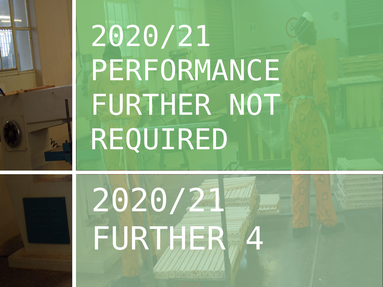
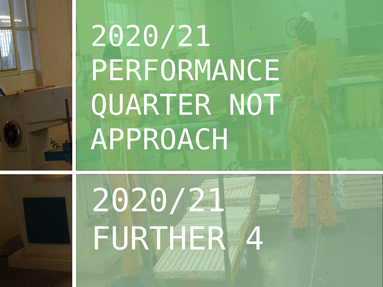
FURTHER: FURTHER -> QUARTER (151, 106)
REQUIRED: REQUIRED -> APPROACH (160, 140)
